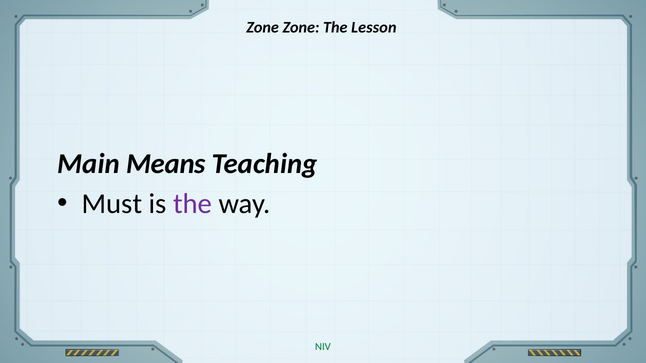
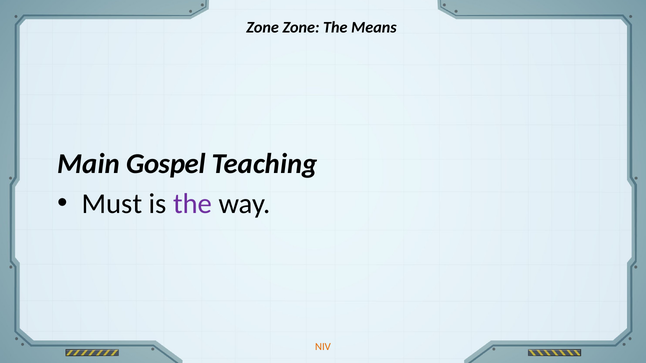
Lesson: Lesson -> Means (374, 27)
Means: Means -> Gospel (166, 164)
NIV colour: green -> orange (323, 347)
